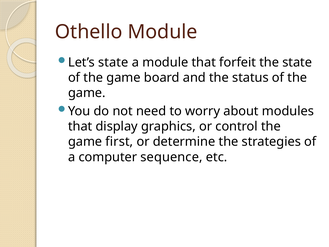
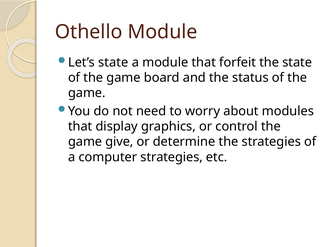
first: first -> give (119, 142)
computer sequence: sequence -> strategies (172, 157)
